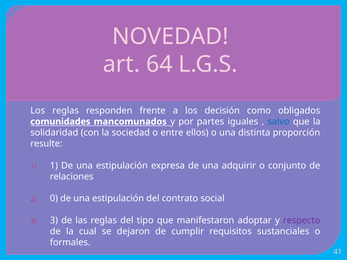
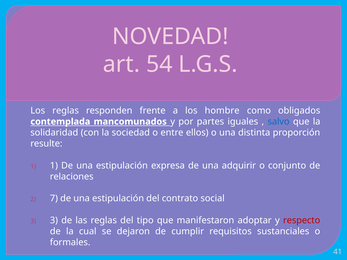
64: 64 -> 54 (159, 64)
decisión: decisión -> hombre (222, 111)
comunidades: comunidades -> contemplada (60, 122)
0: 0 -> 7 (54, 199)
respecto colour: purple -> red (302, 221)
